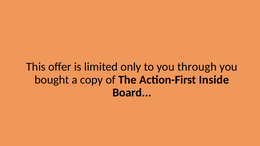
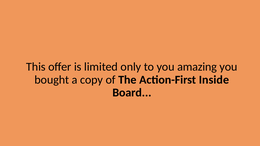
through: through -> amazing (197, 67)
